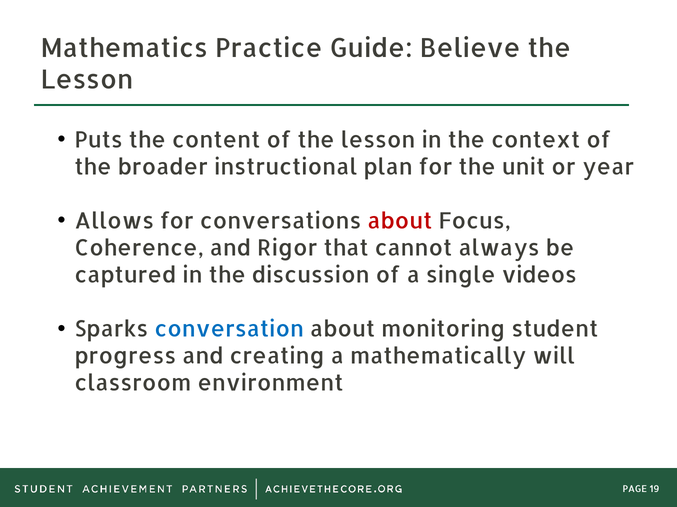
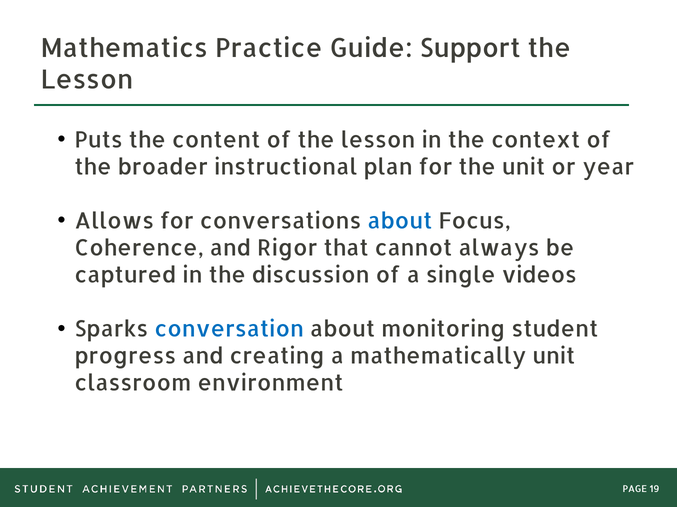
Believe: Believe -> Support (470, 49)
about colour: red -> blue (400, 222)
mathematically will: will -> unit (554, 357)
